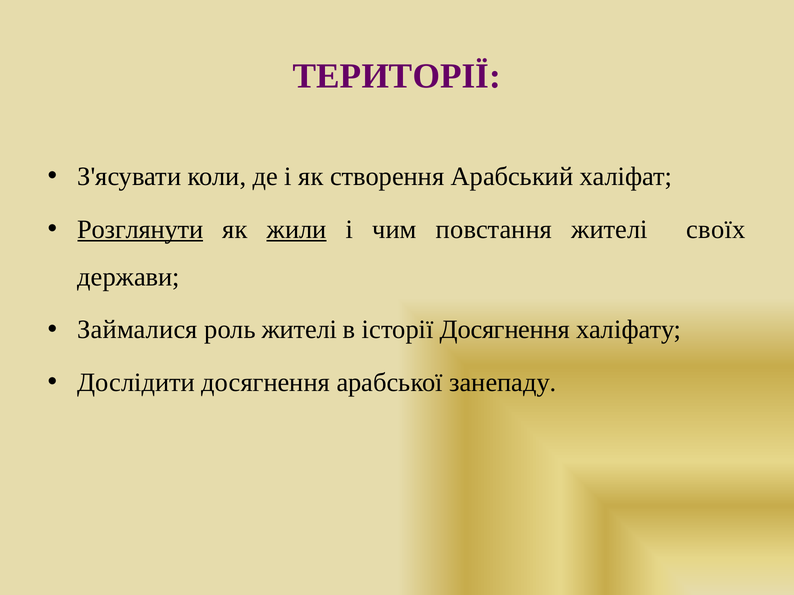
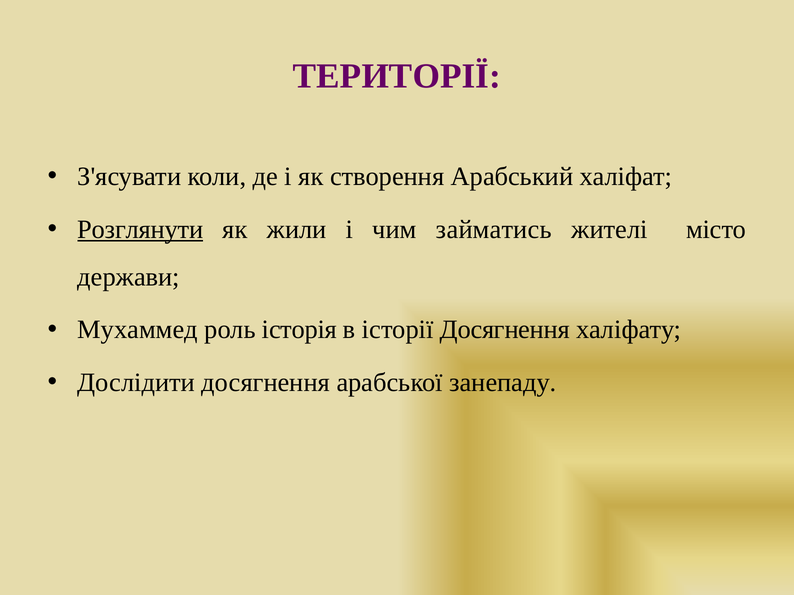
жили underline: present -> none (297, 229)
повстання: повстання -> займатись (494, 229)
своїх: своїх -> місто (716, 229)
Займалися: Займалися -> Мухаммед (138, 330)
роль жителі: жителі -> історія (299, 330)
